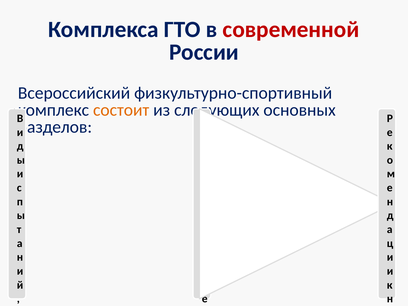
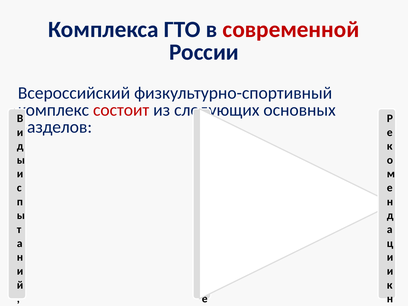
состоит colour: orange -> red (121, 110)
